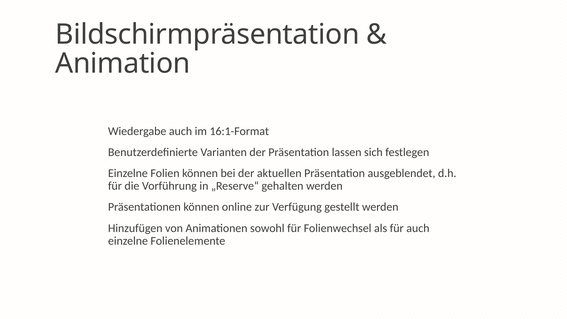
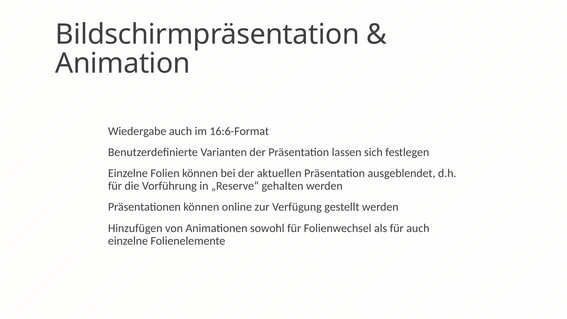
16:1-Format: 16:1-Format -> 16:6-Format (239, 131)
